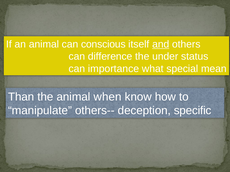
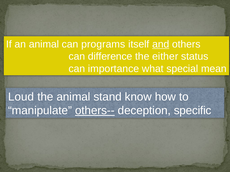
conscious: conscious -> programs (103, 44)
under: under -> either (165, 57)
Than: Than -> Loud (21, 97)
when: when -> stand (108, 97)
others-- underline: none -> present (95, 111)
